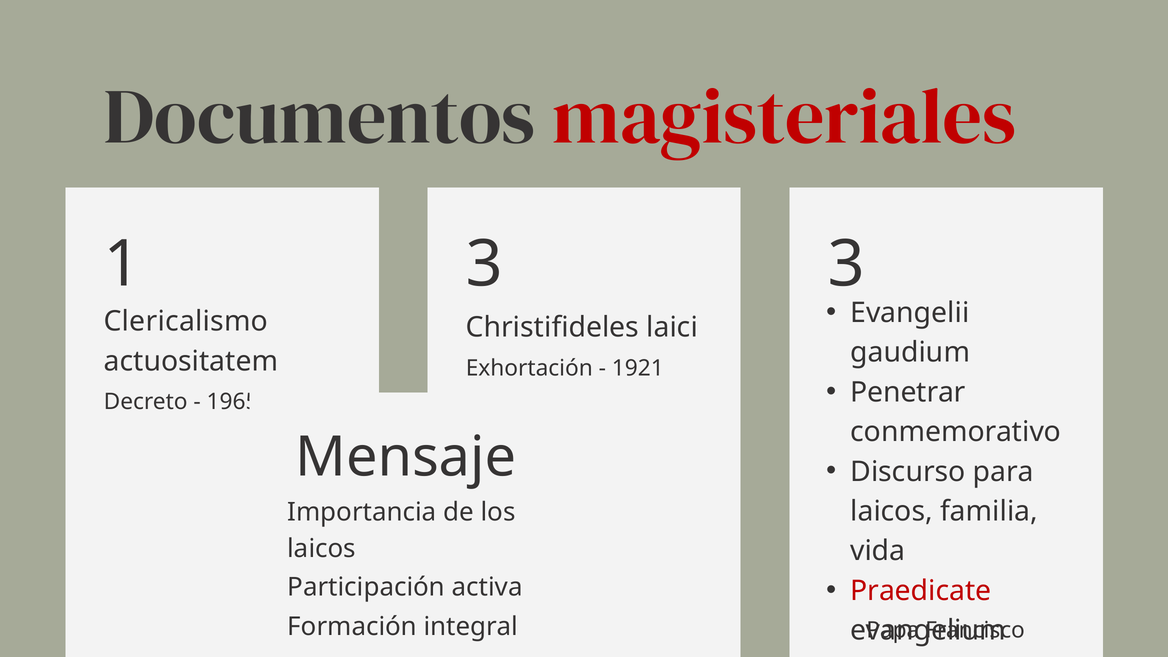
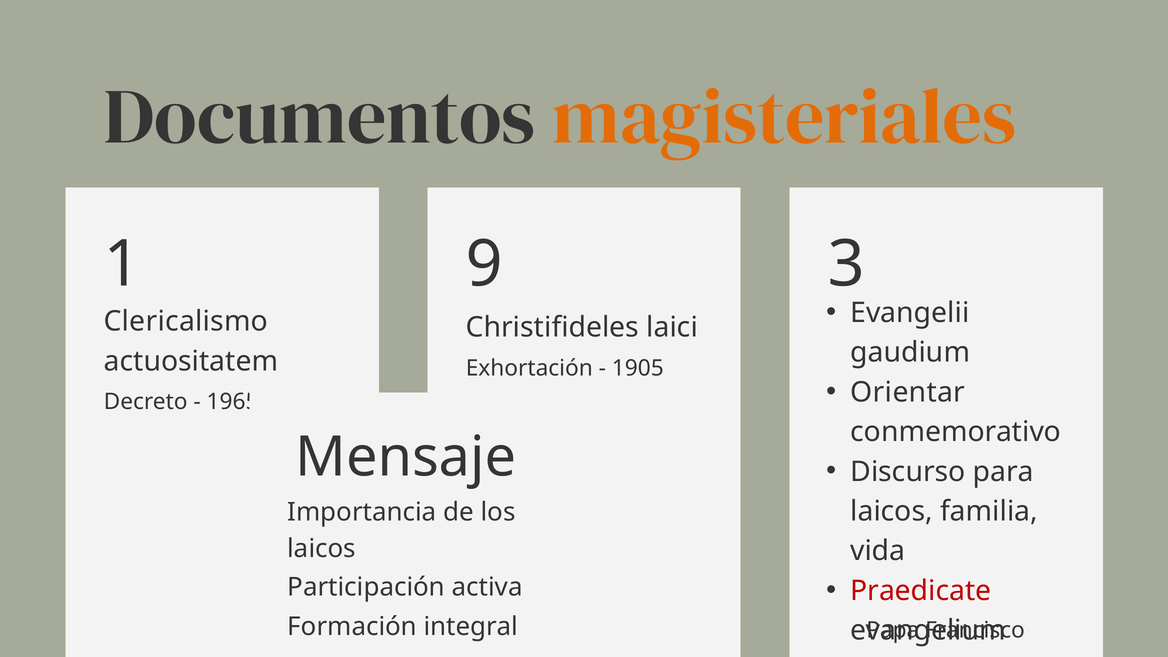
magisteriales colour: red -> orange (784, 117)
1 3: 3 -> 9 (484, 264)
1921: 1921 -> 1905 (638, 368)
Penetrar: Penetrar -> Orientar (908, 392)
